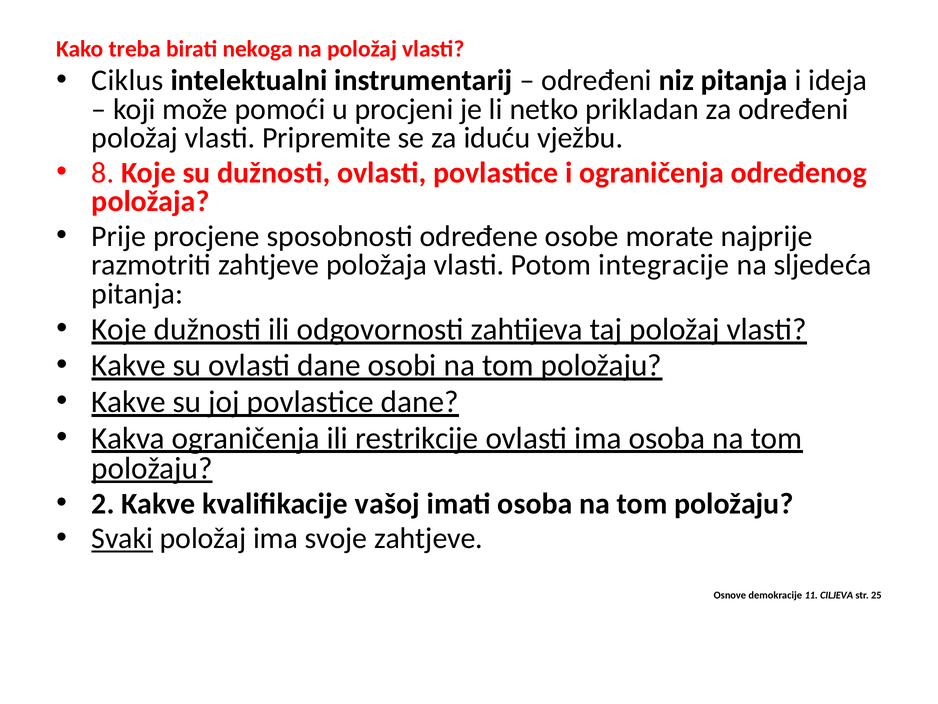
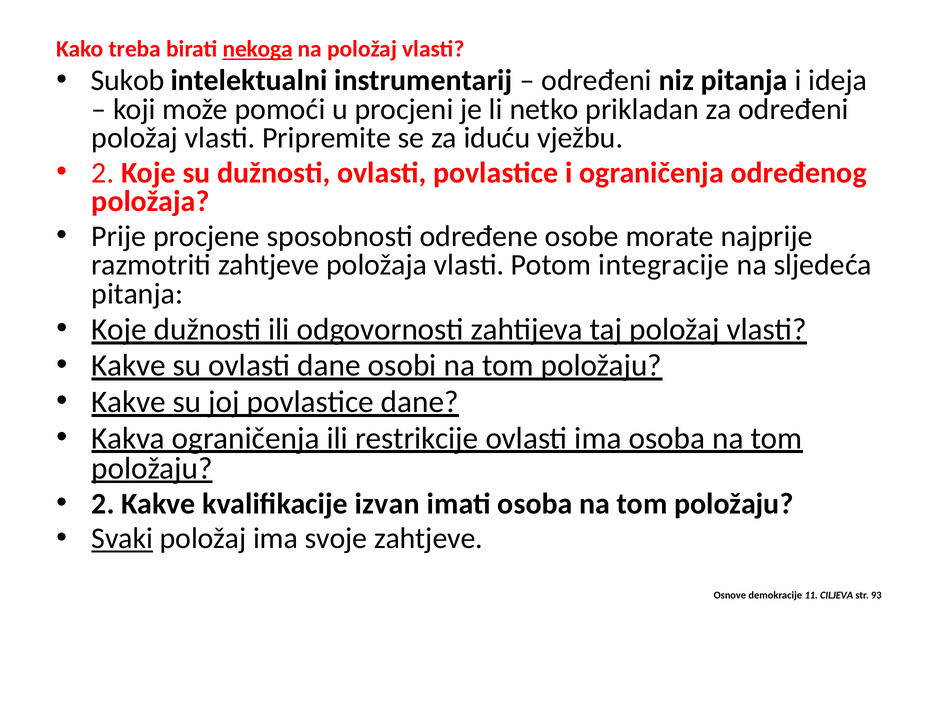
nekoga underline: none -> present (258, 49)
Ciklus: Ciklus -> Sukob (128, 81)
8: 8 -> 2 (103, 173)
vašoj: vašoj -> izvan (387, 503)
25: 25 -> 93 (876, 595)
